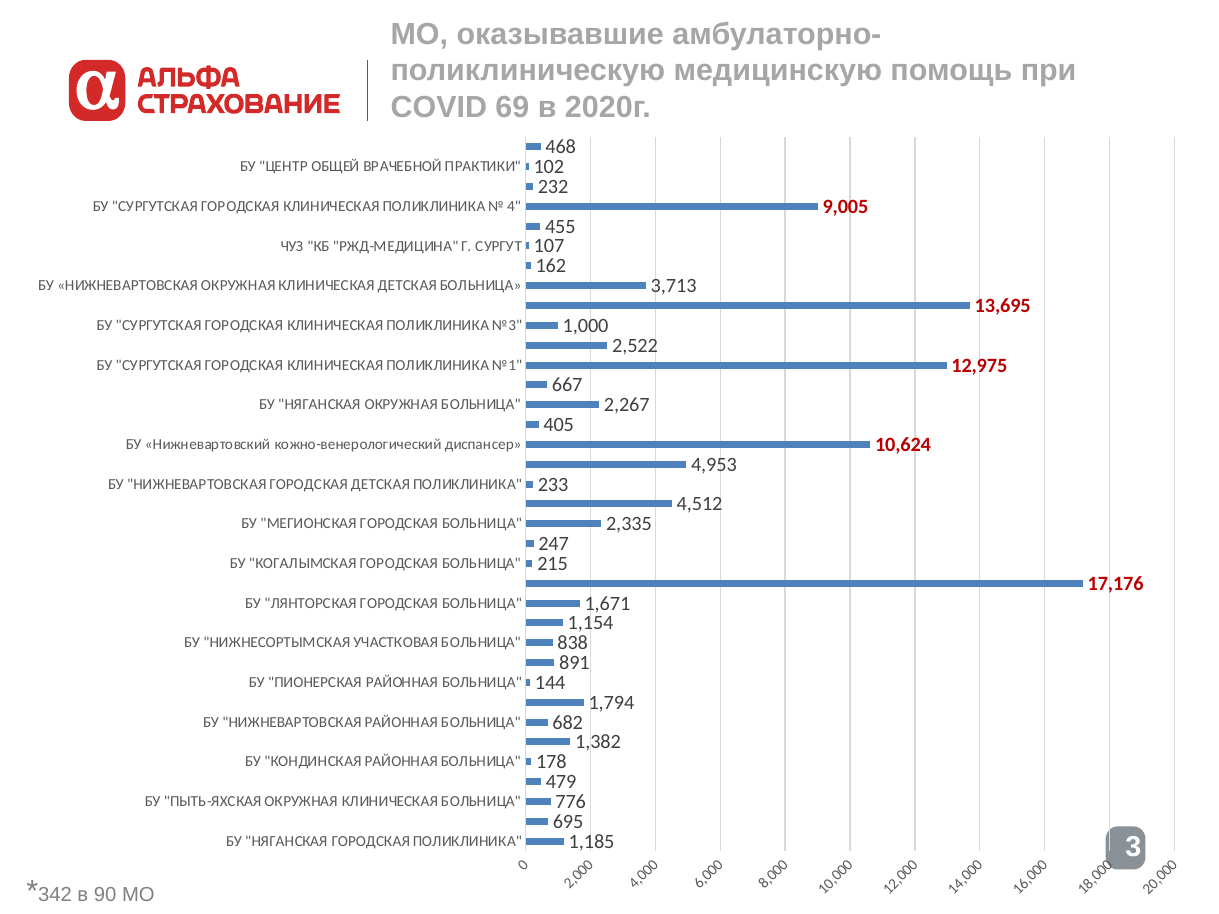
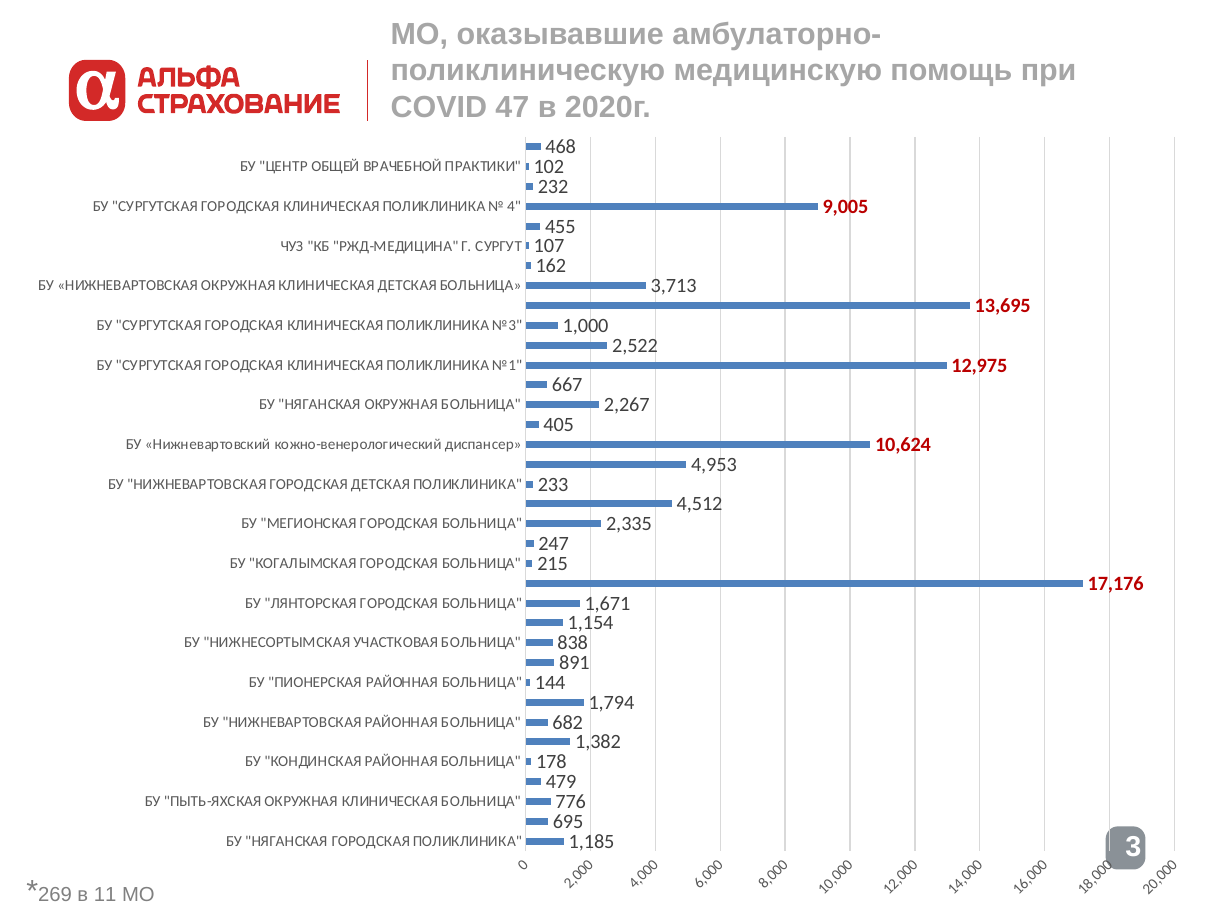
69: 69 -> 47 (512, 107)
342: 342 -> 269 (55, 895)
90: 90 -> 11 (105, 895)
